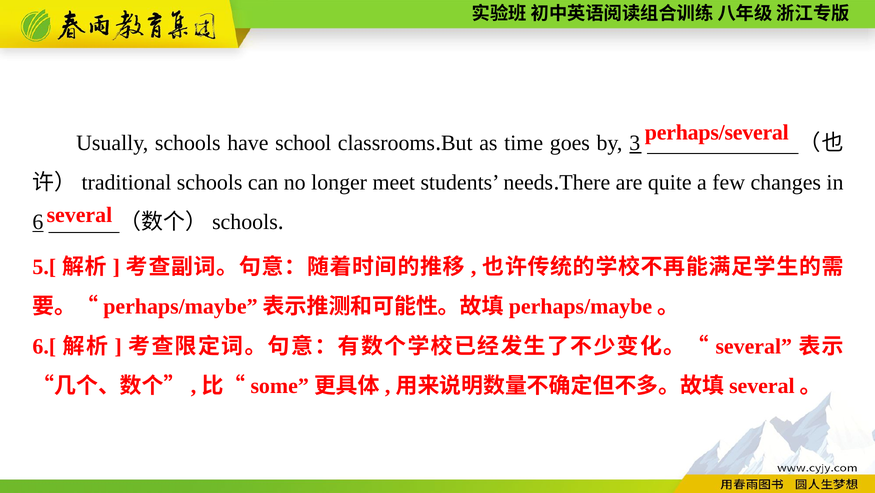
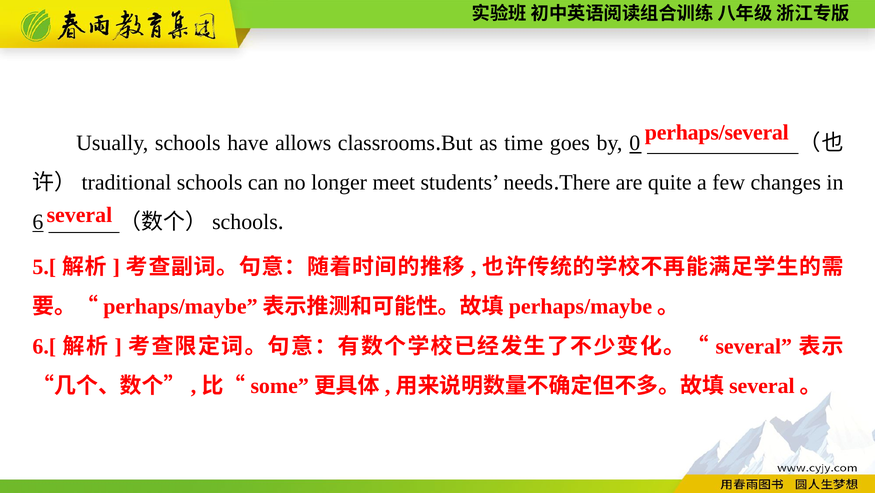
school: school -> allows (303, 143)
3: 3 -> 0 (635, 143)
